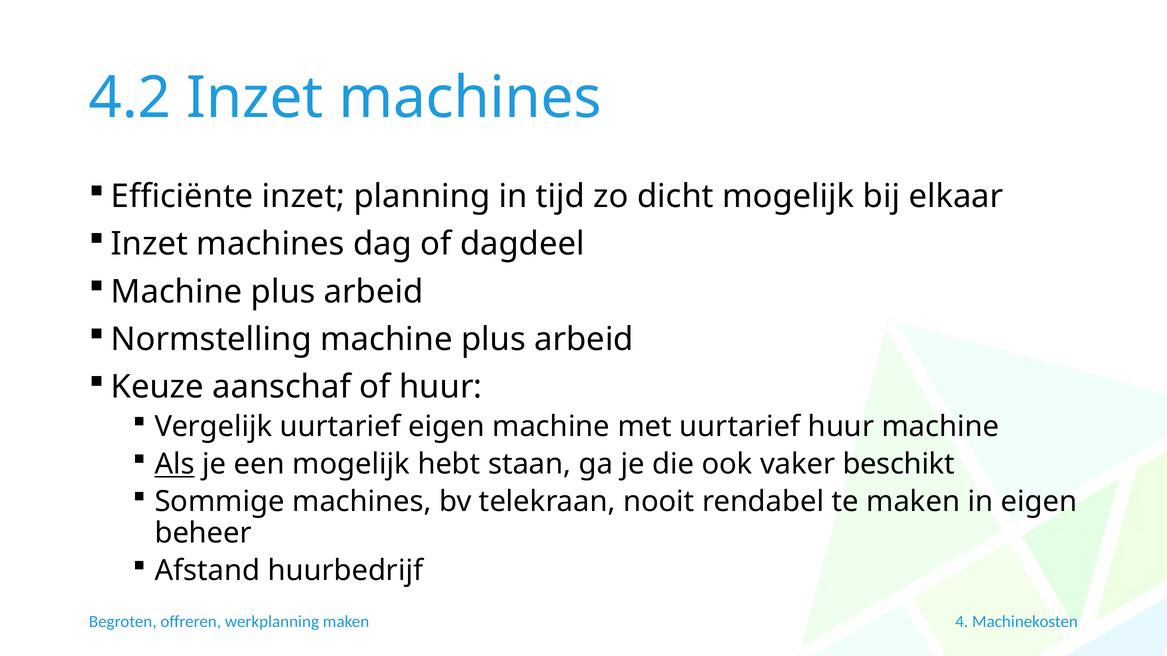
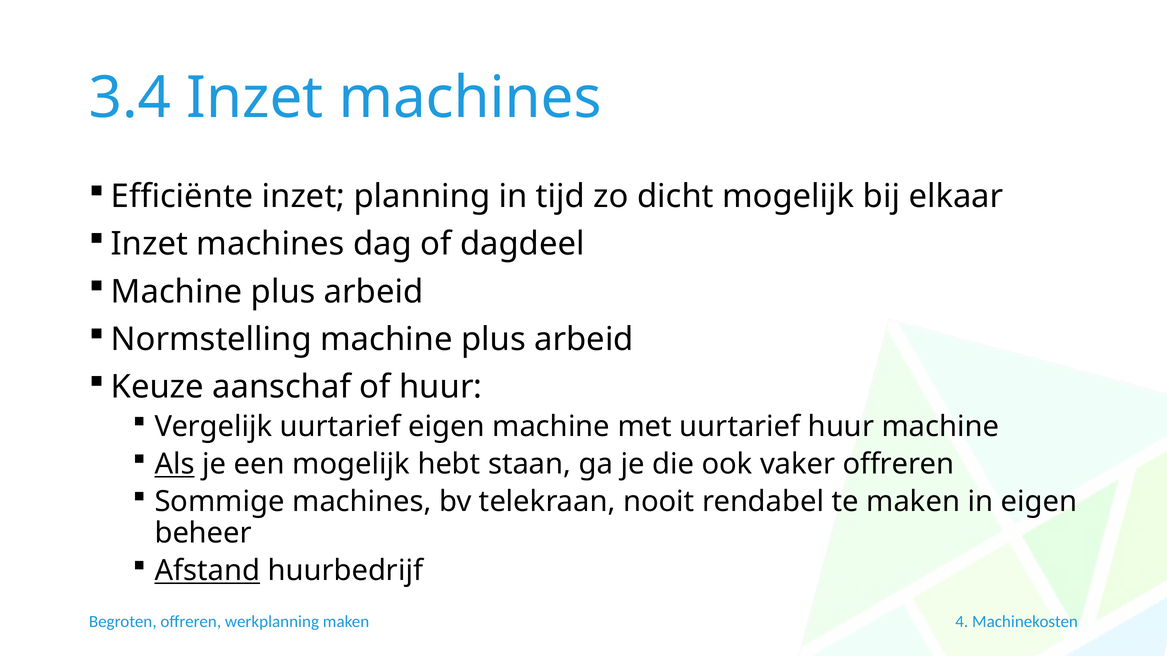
4.2: 4.2 -> 3.4 (130, 98)
vaker beschikt: beschikt -> offreren (899, 464)
Afstand underline: none -> present (207, 571)
